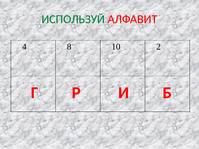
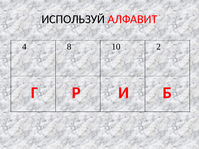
ИСПОЛЬЗУЙ colour: green -> black (73, 19)
